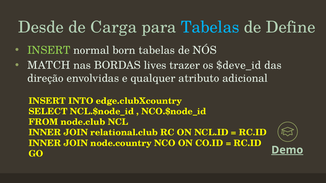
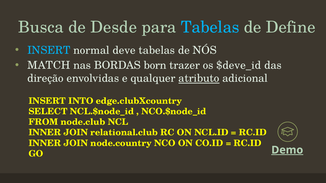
Desde: Desde -> Busca (41, 27)
Carga: Carga -> Desde (114, 27)
INSERT colour: light green -> light blue (49, 50)
born: born -> deve (124, 50)
lives: lives -> born (155, 66)
atributo underline: none -> present (199, 79)
